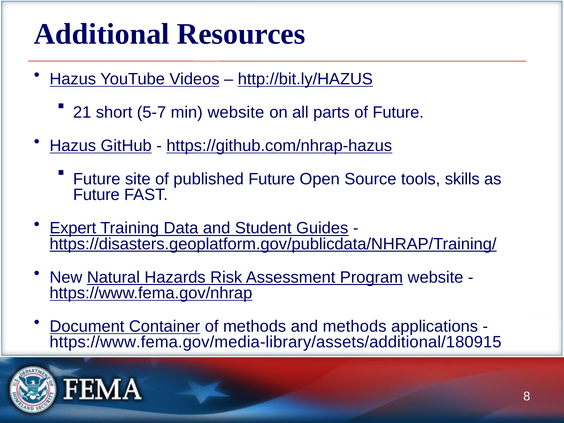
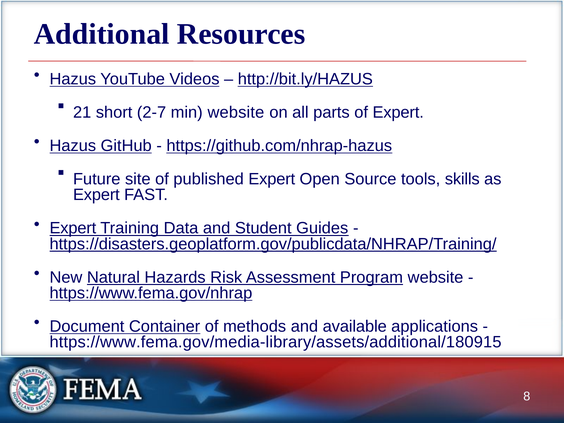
5-7: 5-7 -> 2-7 (152, 112)
of Future: Future -> Expert (398, 112)
published Future: Future -> Expert (272, 179)
Future: Future -> Expert (96, 195)
and methods: methods -> available (355, 326)
